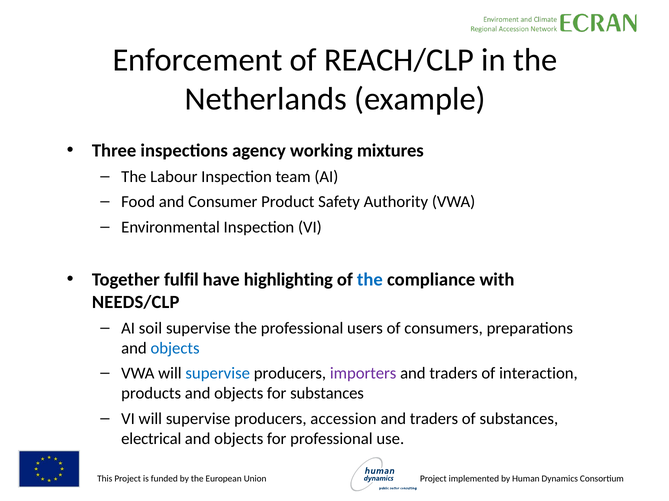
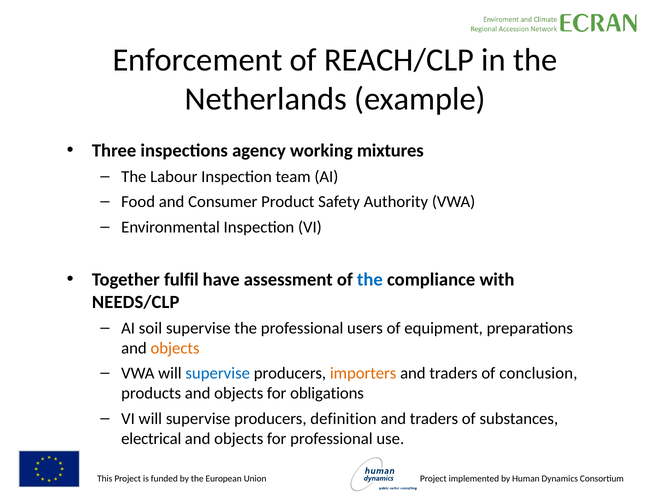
highlighting: highlighting -> assessment (288, 280)
consumers: consumers -> equipment (444, 329)
objects colour: blue -> orange (175, 349)
importers colour: purple -> orange (363, 374)
interaction: interaction -> conclusion (538, 374)
for substances: substances -> obligations (327, 394)
accession: accession -> definition (343, 419)
